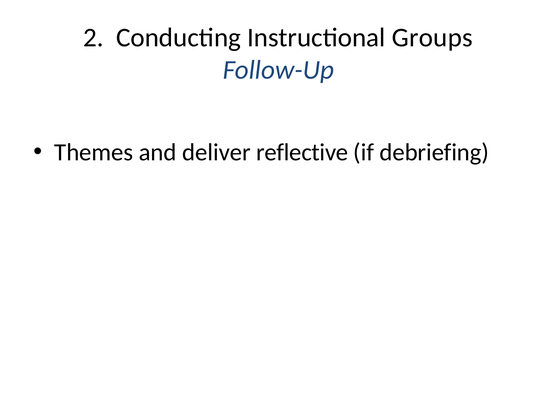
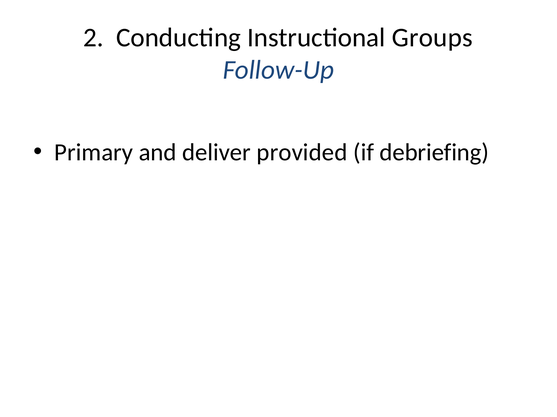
Themes: Themes -> Primary (94, 152)
reflective: reflective -> provided (302, 152)
